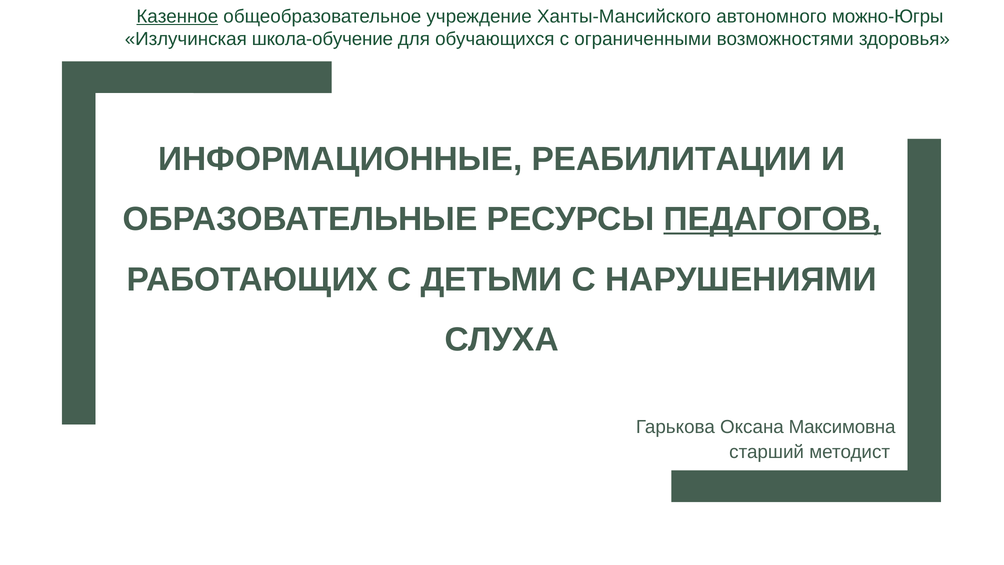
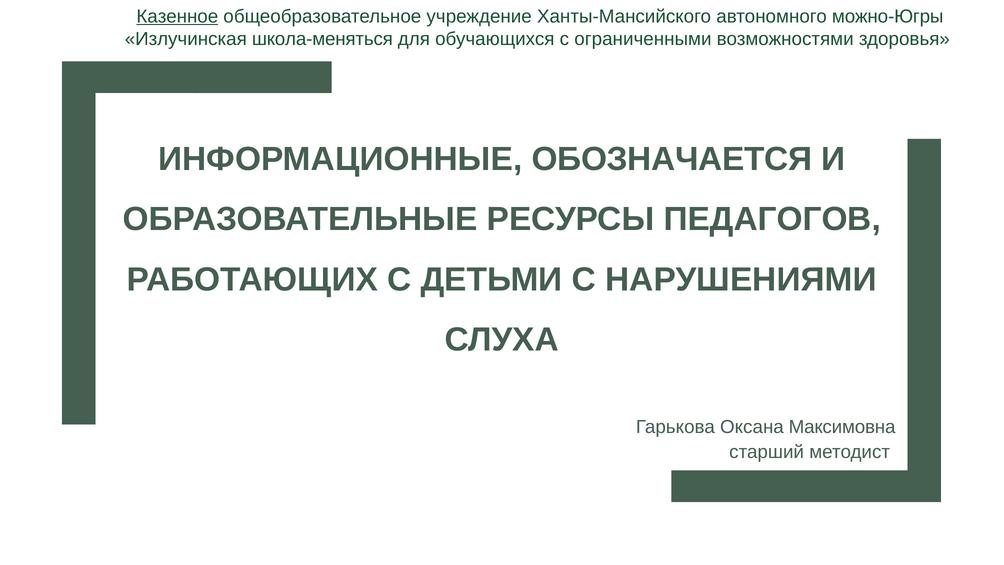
школа-обучение: школа-обучение -> школа-меняться (322, 39)
РЕАБИЛИТАЦИИ: РЕАБИЛИТАЦИИ -> ОБОЗНАЧАЕТСЯ (672, 159)
ПЕДАГОГОВ underline: present -> none (772, 219)
